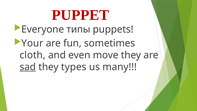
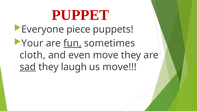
типы: типы -> piece (78, 29)
fun underline: none -> present (72, 43)
types: types -> laugh (74, 67)
us many: many -> move (120, 67)
